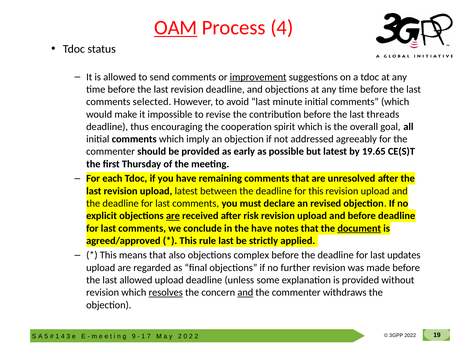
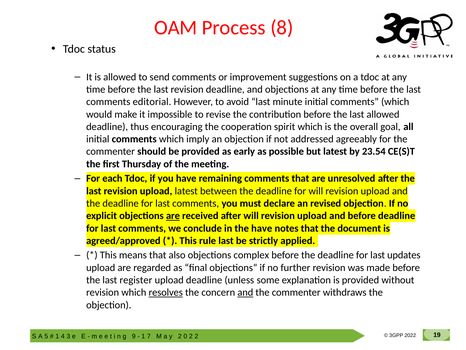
OAM underline: present -> none (176, 28)
Process 4: 4 -> 8 (282, 28)
improvement underline: present -> none (258, 77)
selected: selected -> editorial (152, 102)
last threads: threads -> allowed (383, 114)
19.65: 19.65 -> 23.54 (374, 151)
for this: this -> will (316, 191)
after risk: risk -> will (251, 216)
document underline: present -> none (359, 228)
last allowed: allowed -> register (136, 280)
